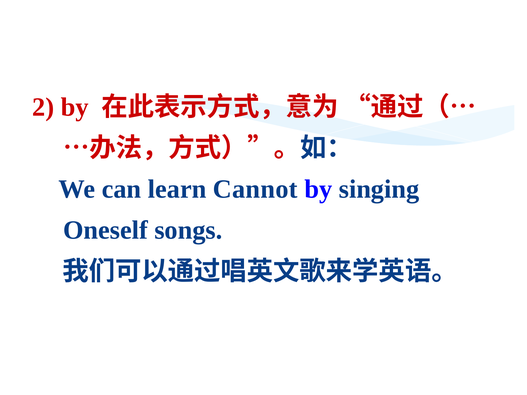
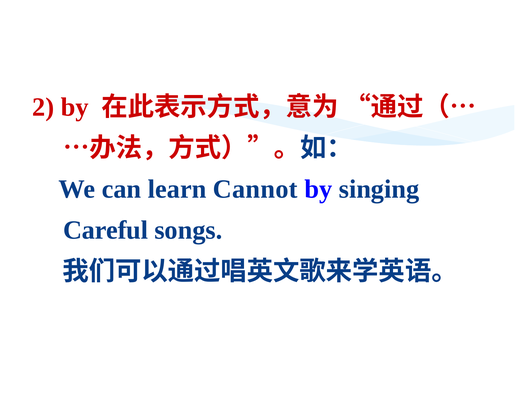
Oneself: Oneself -> Careful (106, 230)
